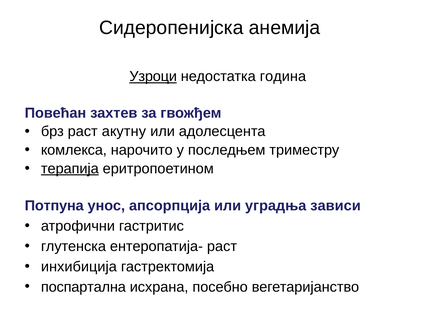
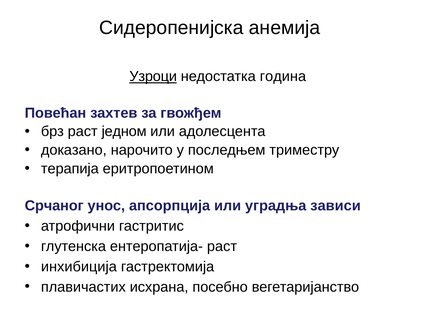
акутну: акутну -> једном (124, 131)
кoмлeкса: кoмлeкса -> доказано (74, 150)
терапија underline: present -> none (70, 168)
Потпуна: Потпуна -> Срчаног (54, 205)
поспартална: поспартална -> плавичастих (83, 287)
